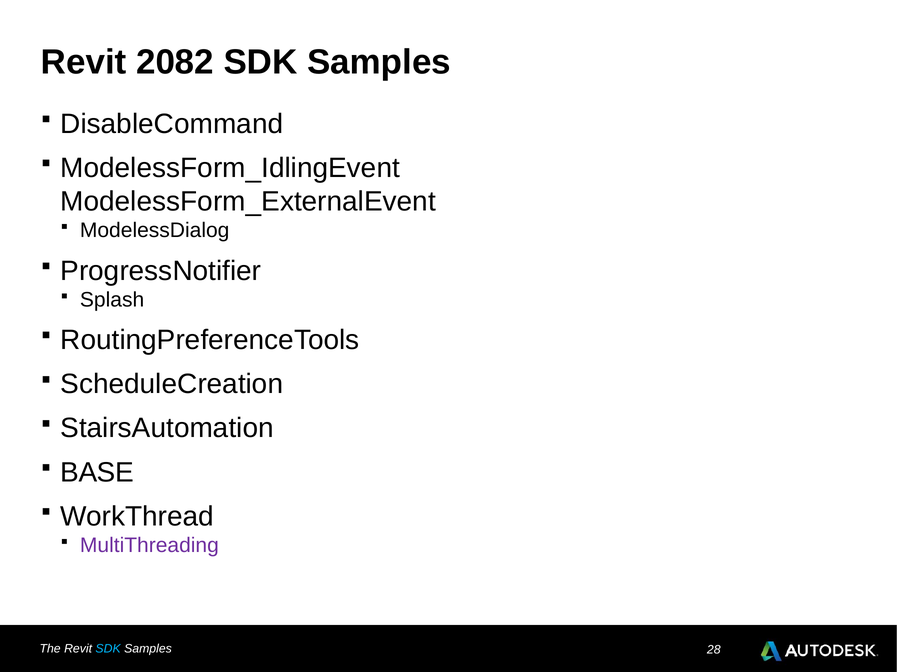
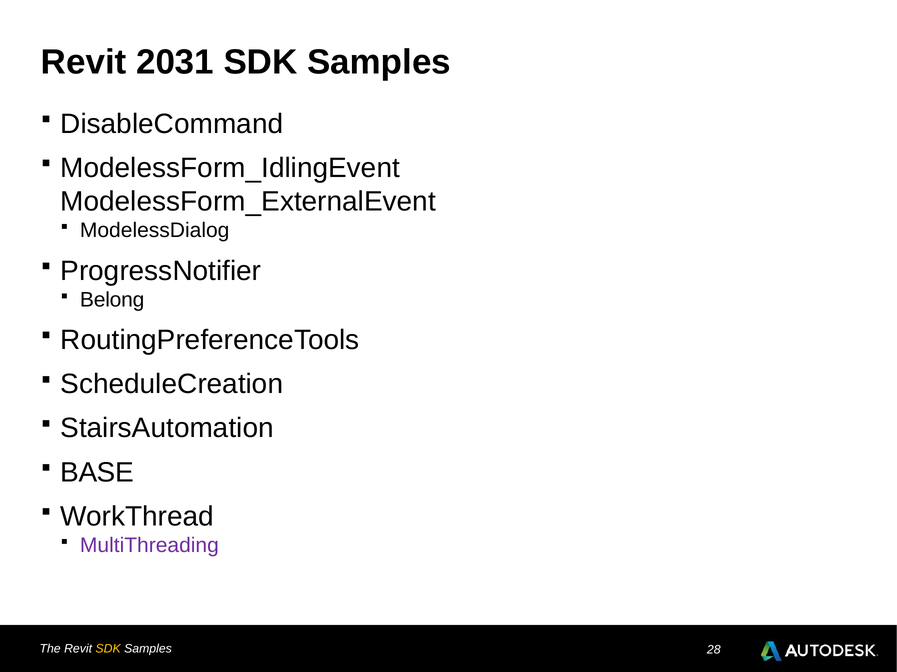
2082: 2082 -> 2031 (175, 62)
Splash: Splash -> Belong (112, 300)
SDK colour: light blue -> yellow (108, 649)
